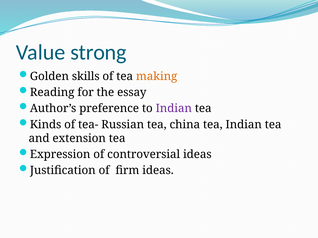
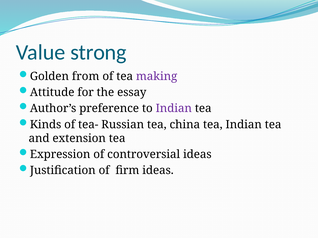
skills: skills -> from (86, 77)
making colour: orange -> purple (157, 77)
Reading: Reading -> Attitude (52, 93)
